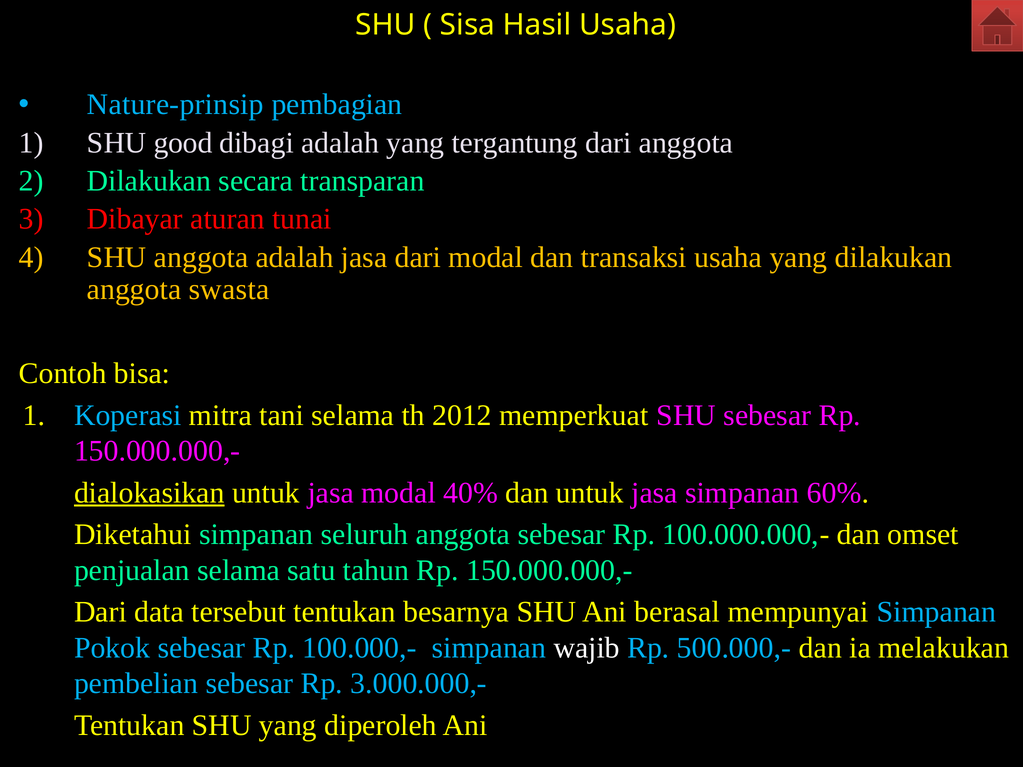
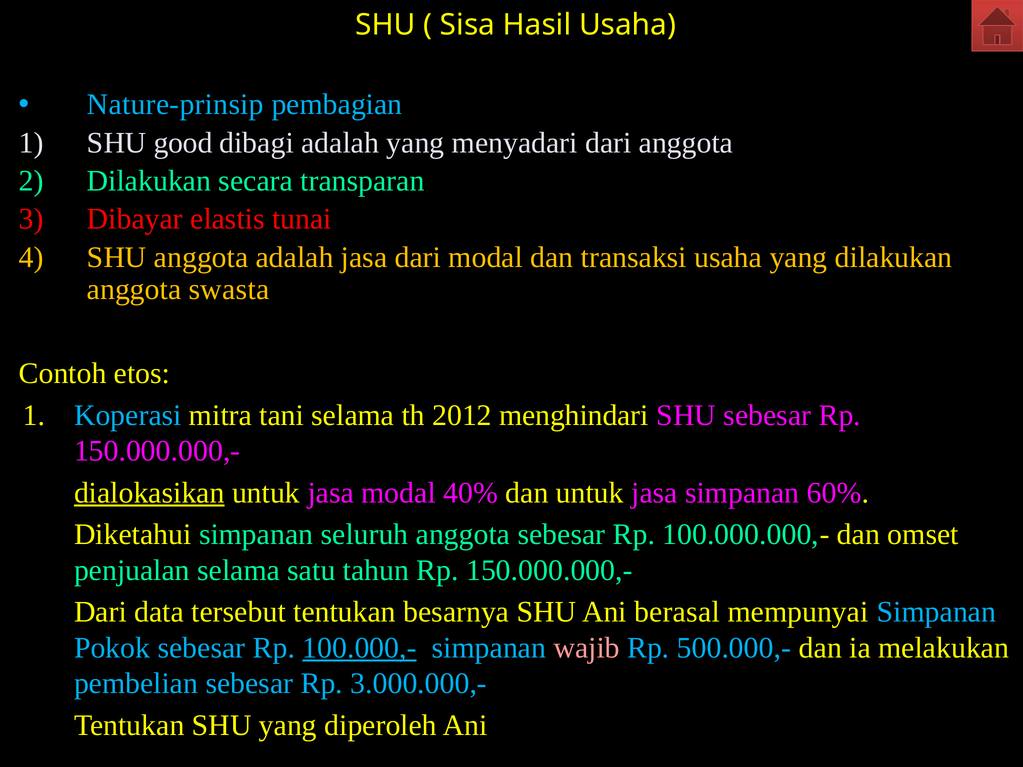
tergantung: tergantung -> menyadari (515, 143)
aturan: aturan -> elastis (228, 219)
bisa: bisa -> etos (142, 374)
memperkuat: memperkuat -> menghindari (574, 415)
100.000,- underline: none -> present (360, 648)
wajib colour: white -> pink (587, 648)
